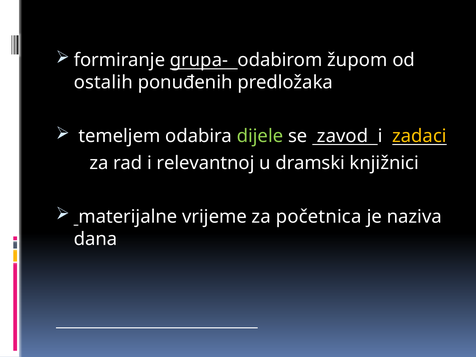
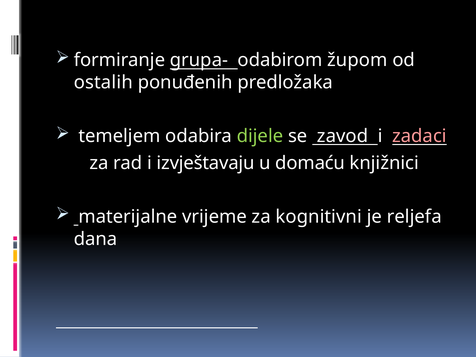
zadaci colour: yellow -> pink (419, 136)
relevantnoj: relevantnoj -> izvještavaju (206, 163)
dramski: dramski -> domaću (310, 163)
početnica: početnica -> kognitivni (319, 217)
naziva: naziva -> reljefa (414, 217)
